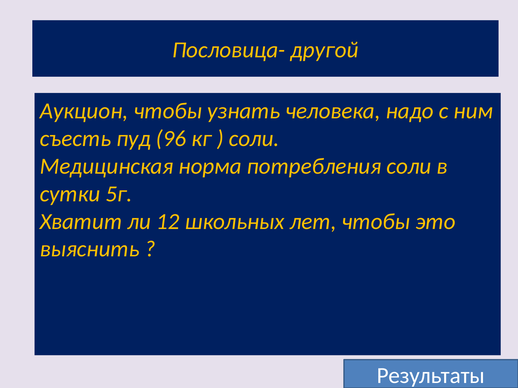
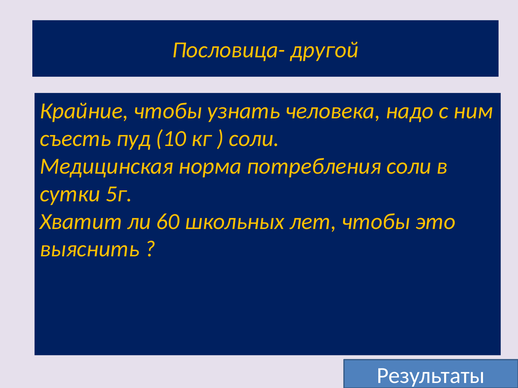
Аукцион: Аукцион -> Крайние (84, 111)
96: 96 -> 10 (171, 139)
12: 12 -> 60 (168, 222)
